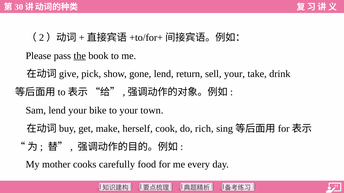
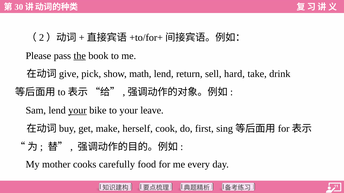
gone: gone -> math (140, 74)
sell your: your -> hard (234, 74)
your underline: none -> present (78, 111)
town: town -> leave (152, 111)
rich: rich -> first (204, 129)
